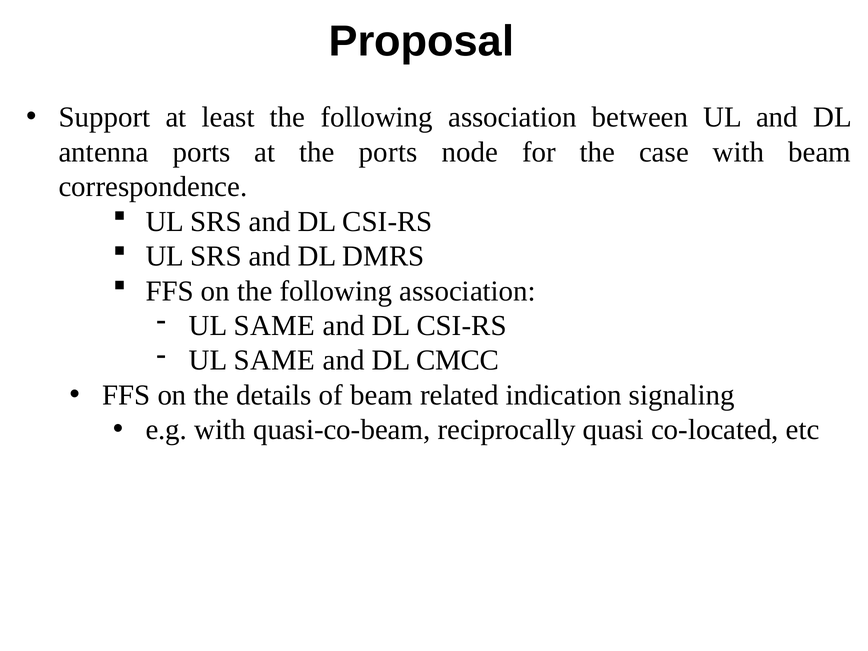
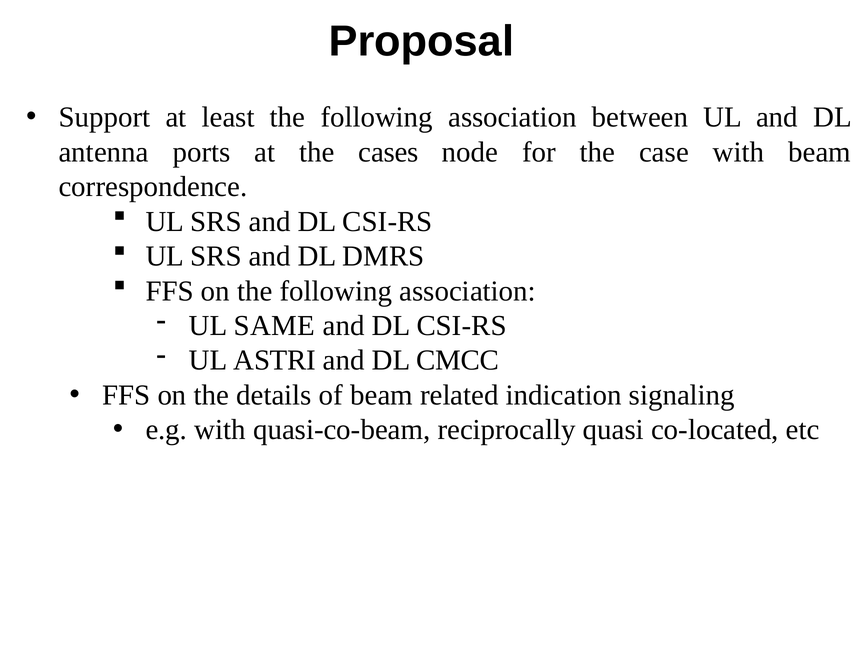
the ports: ports -> cases (388, 152)
SAME: SAME -> ASTRI (275, 360)
